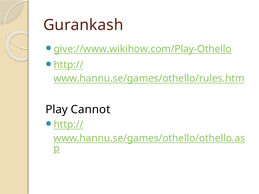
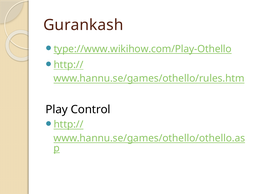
give://www.wikihow.com/Play-Othello: give://www.wikihow.com/Play-Othello -> type://www.wikihow.com/Play-Othello (143, 49)
Cannot: Cannot -> Control (91, 110)
